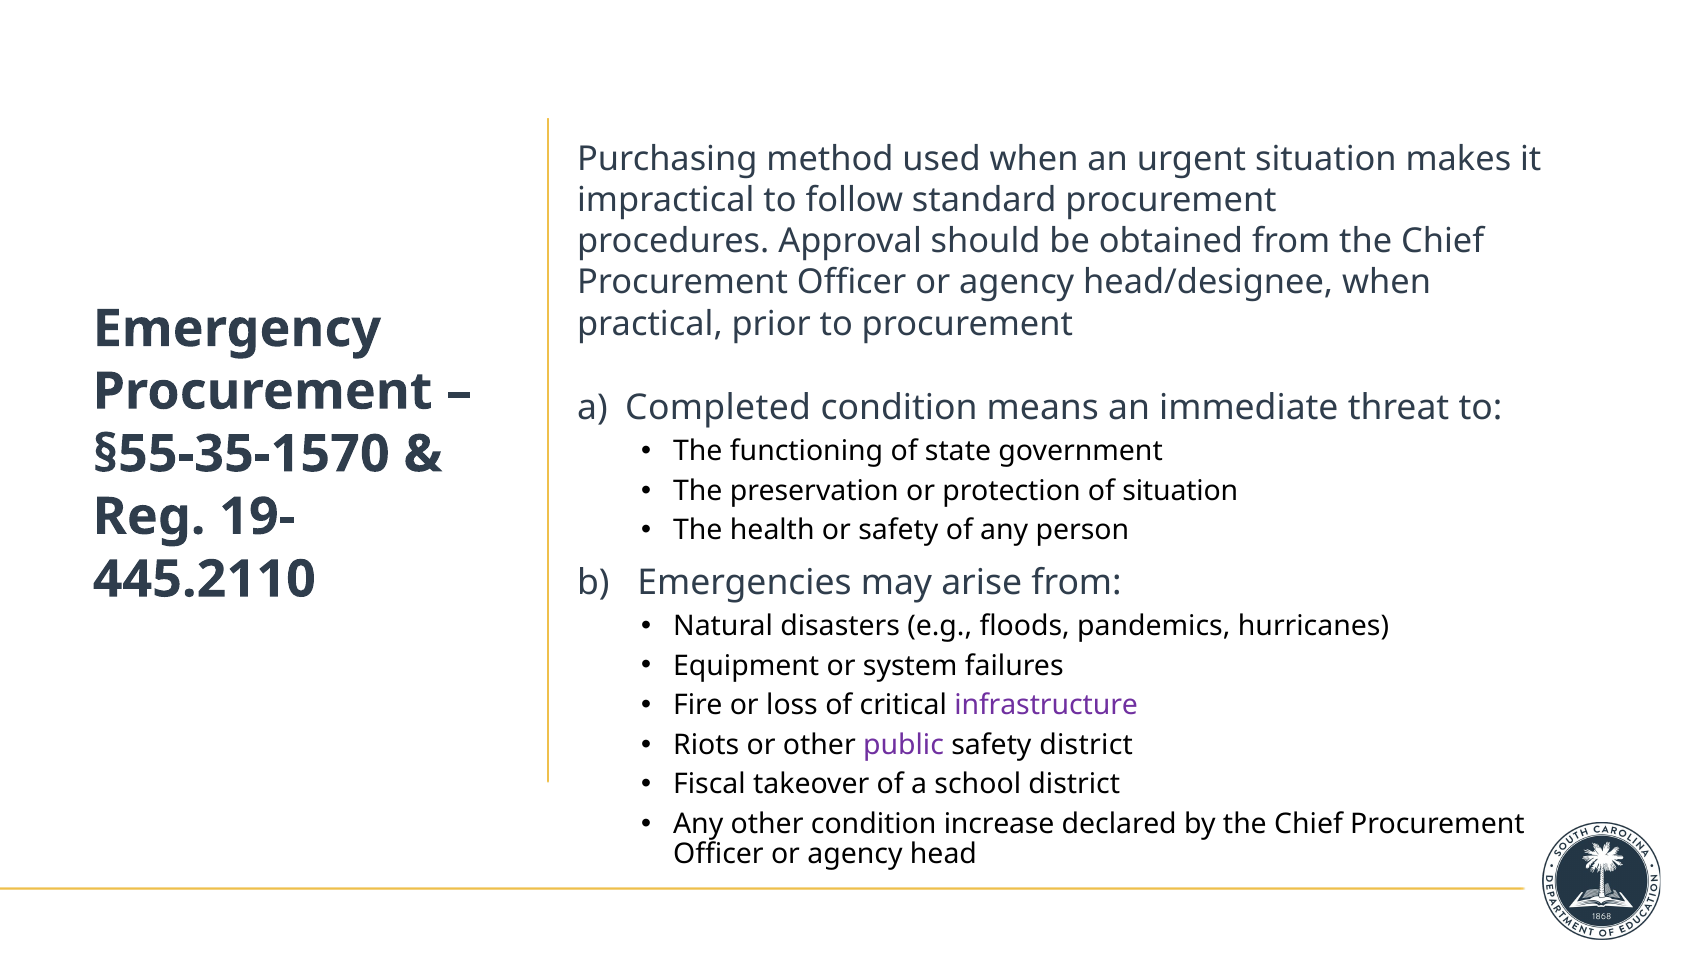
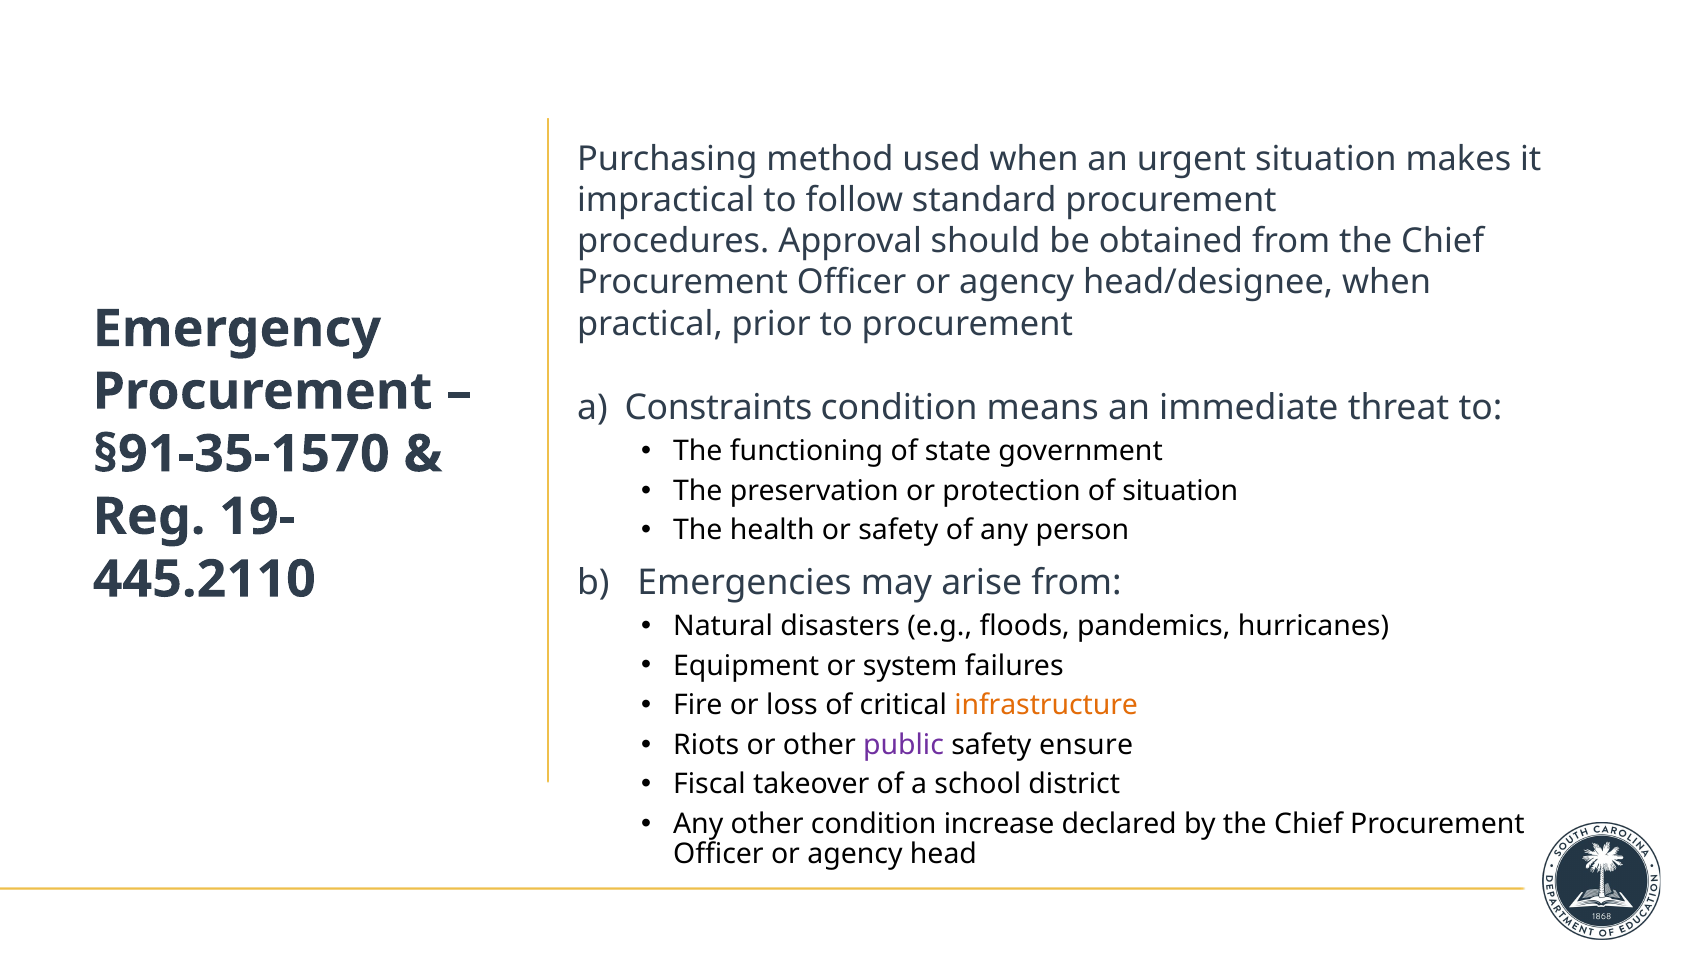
Completed: Completed -> Constraints (718, 408)
§55-35-1570: §55-35-1570 -> §91-35-1570 (241, 454)
infrastructure colour: purple -> orange (1046, 706)
safety district: district -> ensure (1086, 745)
